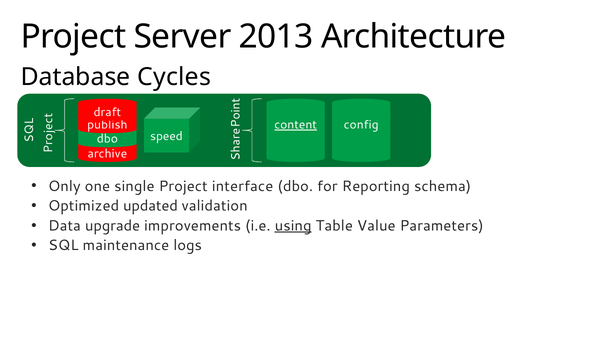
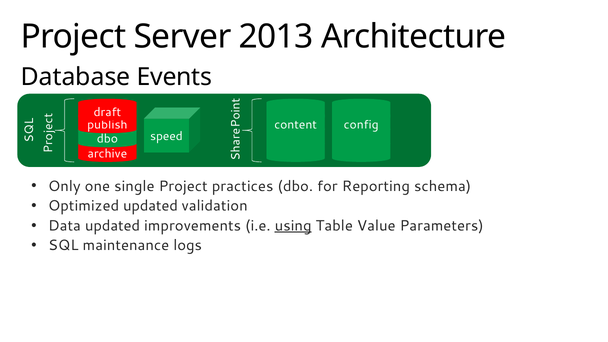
Cycles: Cycles -> Events (174, 77)
content underline: present -> none (296, 125)
interface: interface -> practices (243, 186)
Data upgrade: upgrade -> updated (113, 226)
